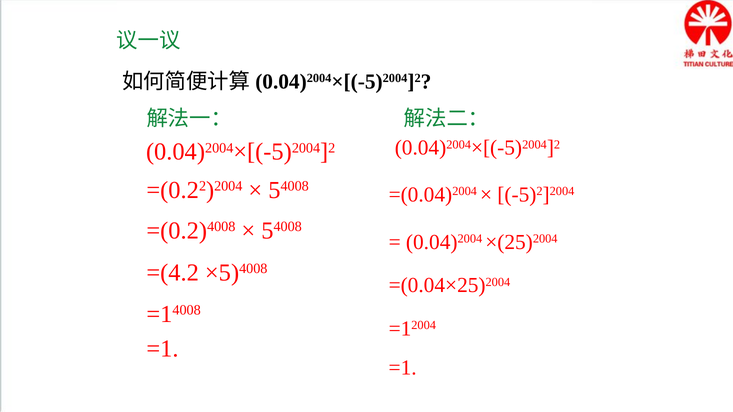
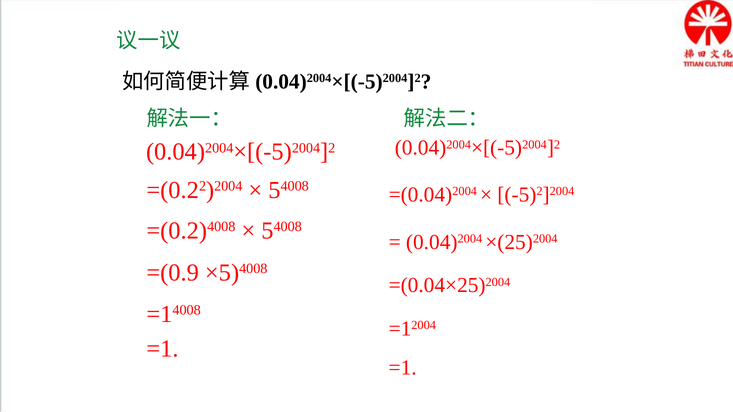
=(4.2: =(4.2 -> =(0.9 (173, 273)
